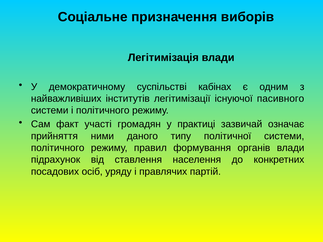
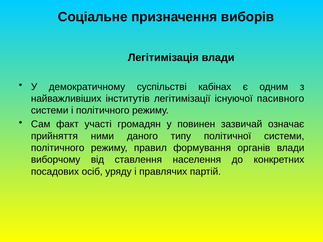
практиці: практиці -> повинен (196, 124)
підрахунок: підрахунок -> виборчому (56, 160)
